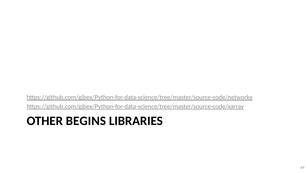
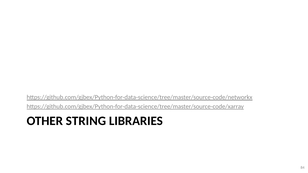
BEGINS: BEGINS -> STRING (86, 121)
